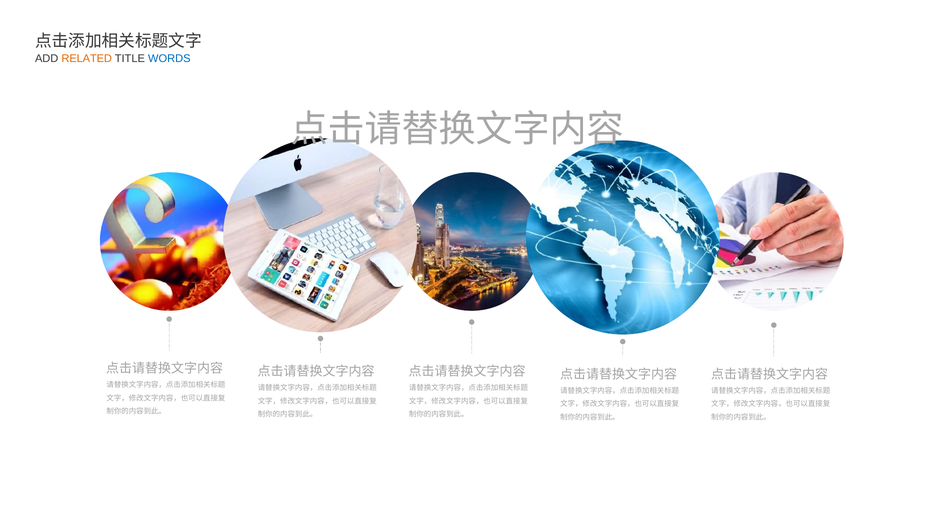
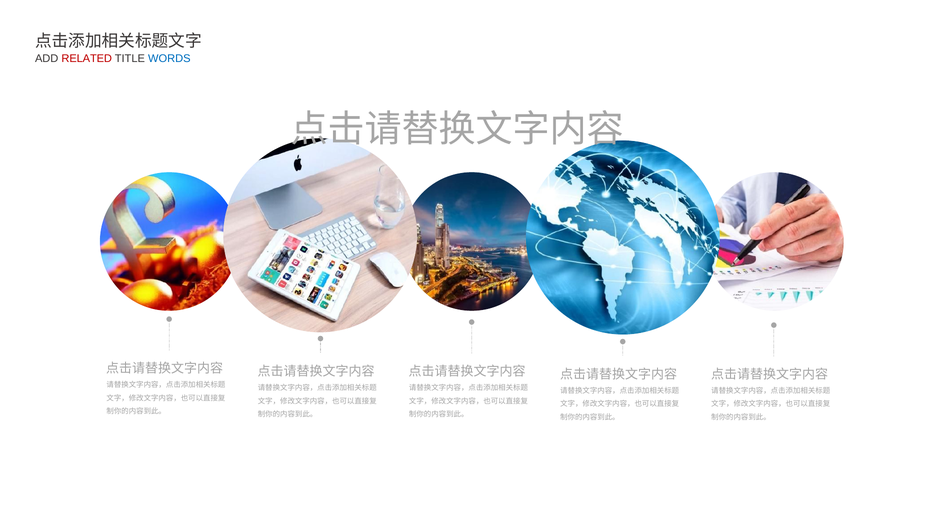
RELATED colour: orange -> red (87, 59)
